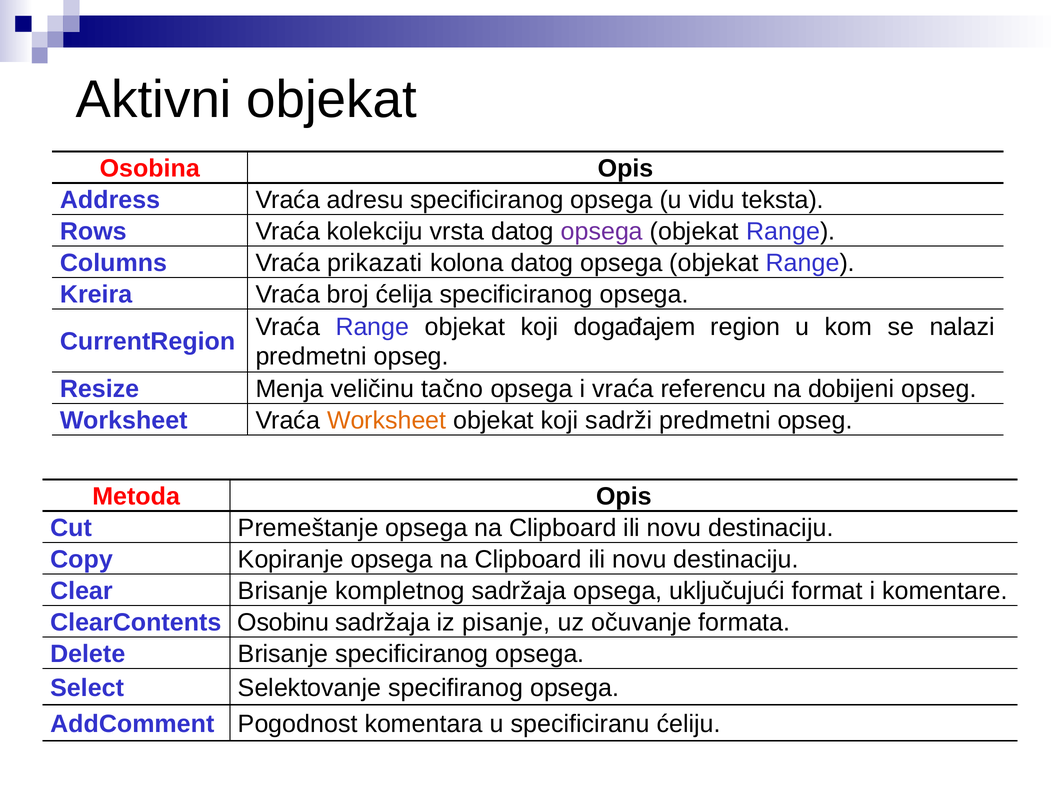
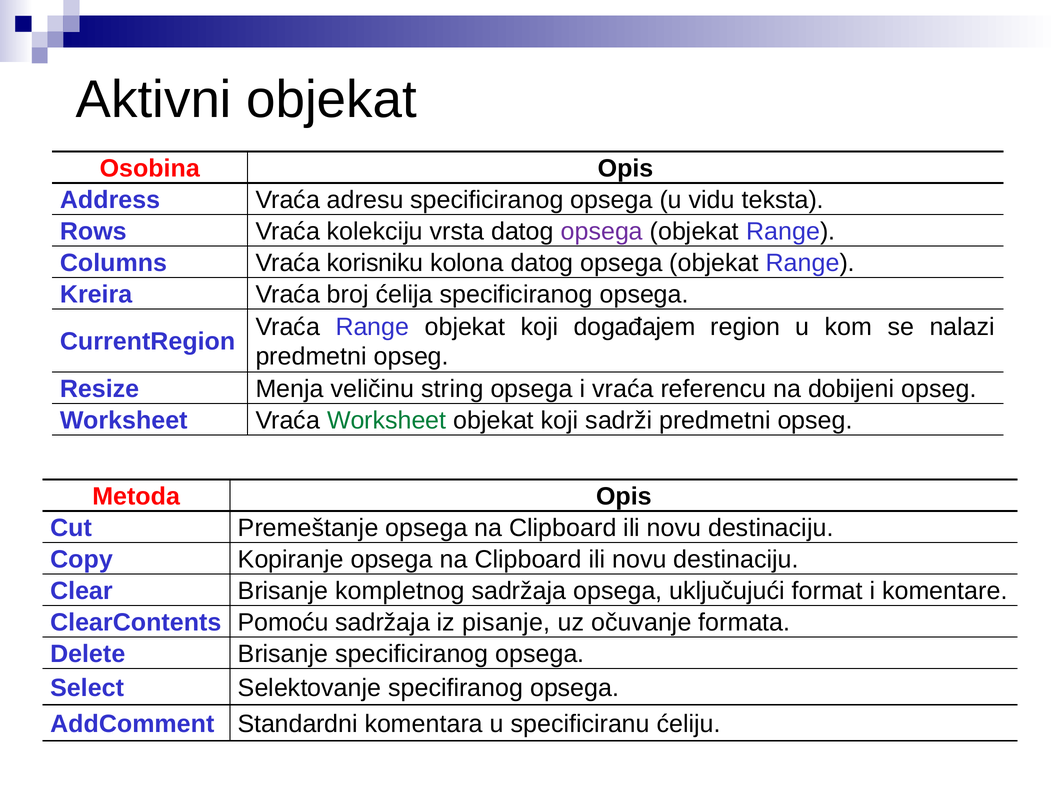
prikazati: prikazati -> korisniku (375, 263)
tačno: tačno -> string (452, 389)
Worksheet colour: orange -> green (387, 420)
Osobinu: Osobinu -> Pomoću (283, 622)
Pogodnost: Pogodnost -> Standardni (298, 723)
